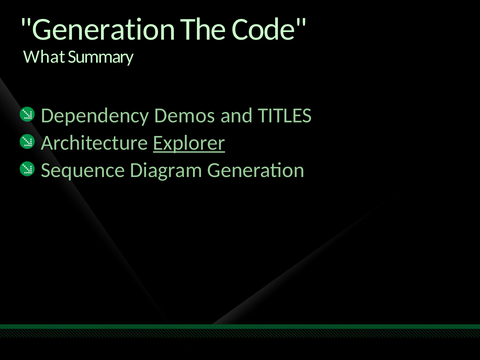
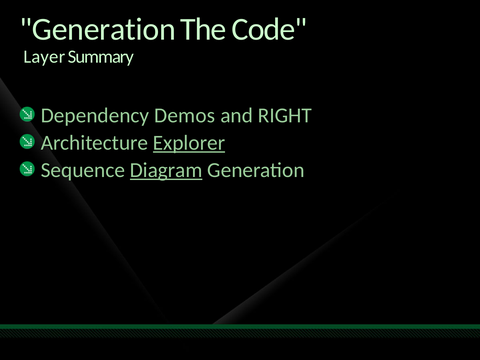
What: What -> Layer (44, 57)
TITLES: TITLES -> RIGHT (285, 115)
Diagram underline: none -> present (166, 170)
